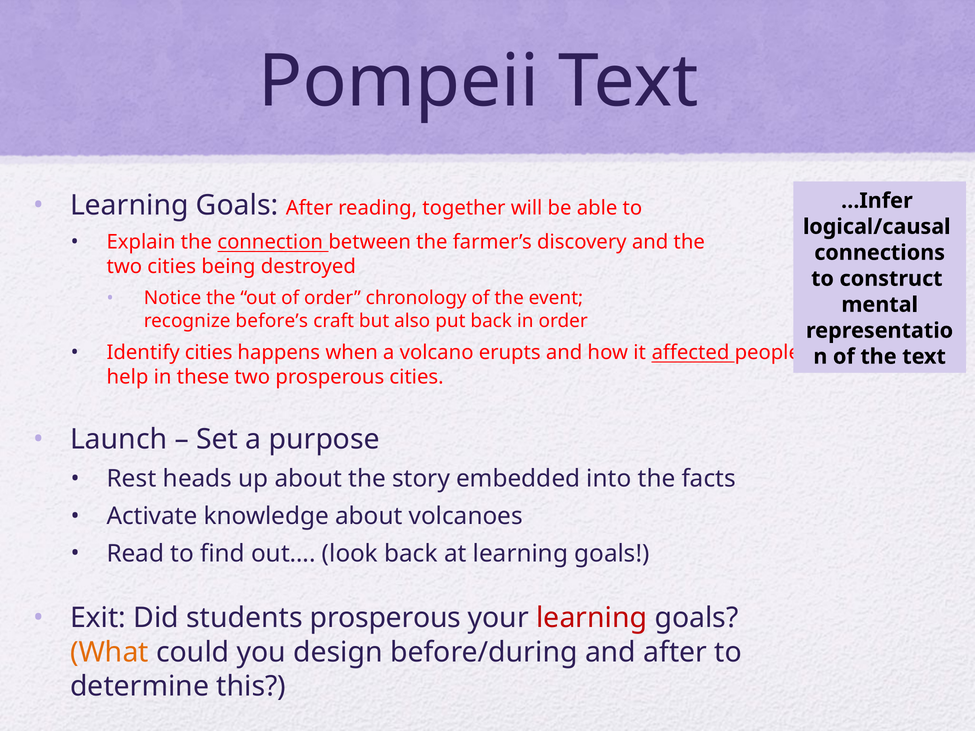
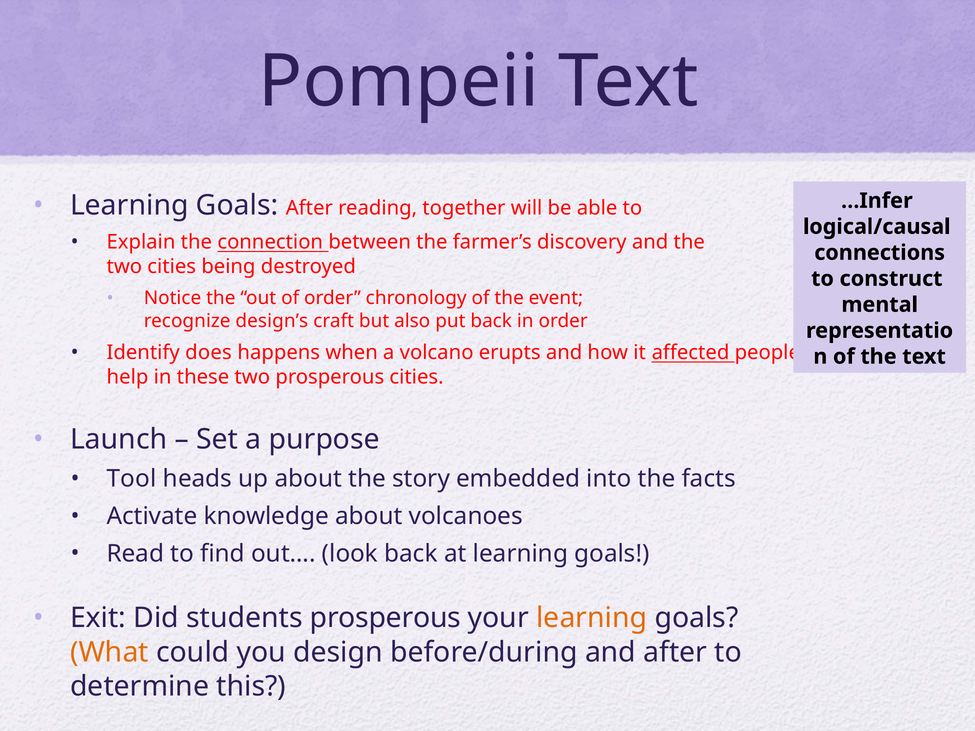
before’s: before’s -> design’s (272, 321)
Identify cities: cities -> does (209, 353)
Rest: Rest -> Tool (132, 479)
learning colour: red -> orange (592, 618)
